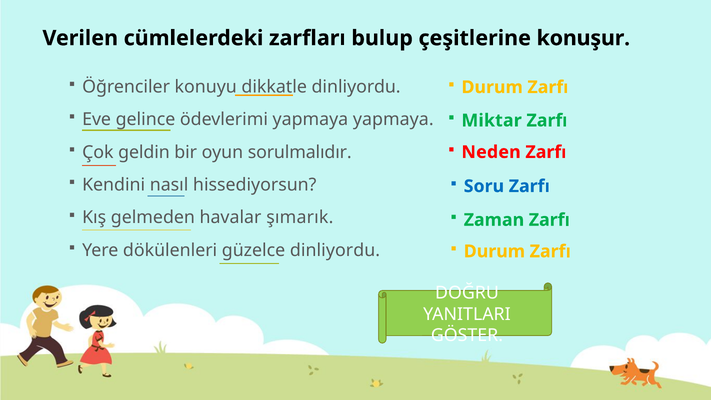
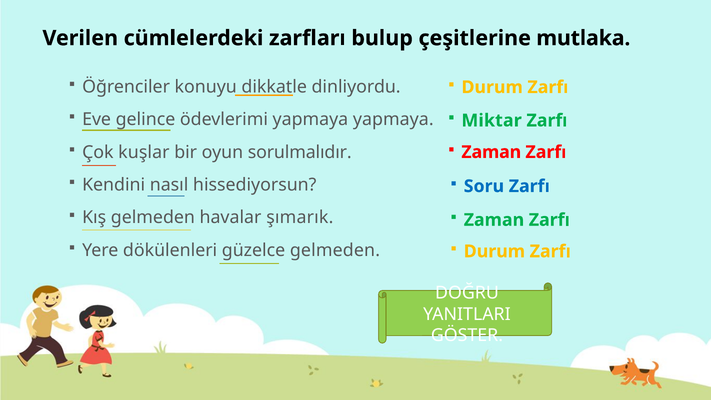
konuşur: konuşur -> mutlaka (583, 38)
Neden: Neden -> Zaman (491, 152)
geldin: geldin -> kuşlar (144, 152)
güzelce dinliyordu: dinliyordu -> gelmeden (335, 250)
